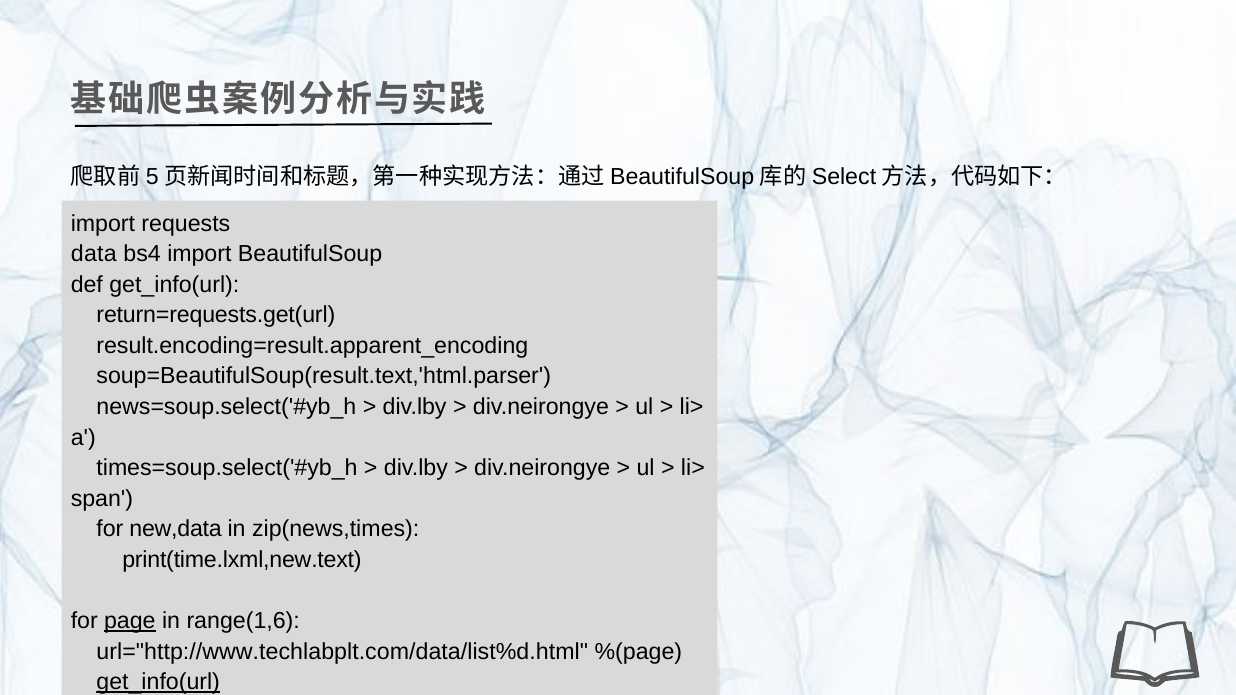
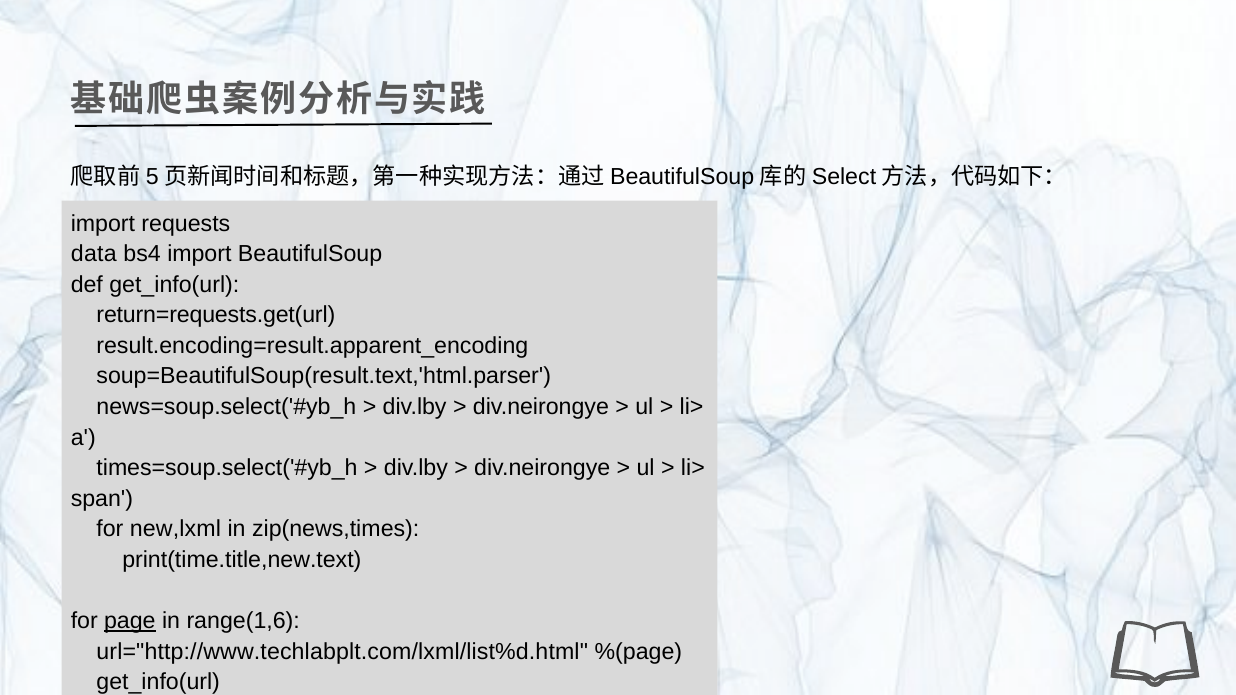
new,data: new,data -> new,lxml (175, 529)
print(time.lxml,new.text: print(time.lxml,new.text -> print(time.title,new.text (242, 560)
url="http://www.techlabplt.com/data/list%d.html: url="http://www.techlabplt.com/data/list%d.html -> url="http://www.techlabplt.com/lxml/list%d.html (342, 652)
get_info(url underline: present -> none (158, 682)
